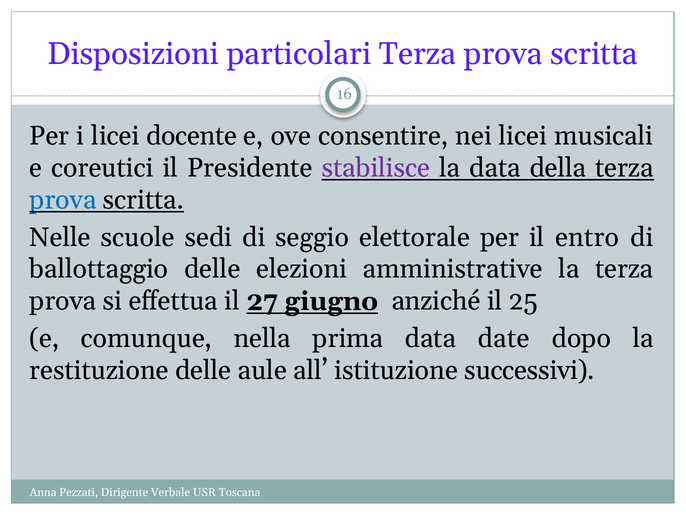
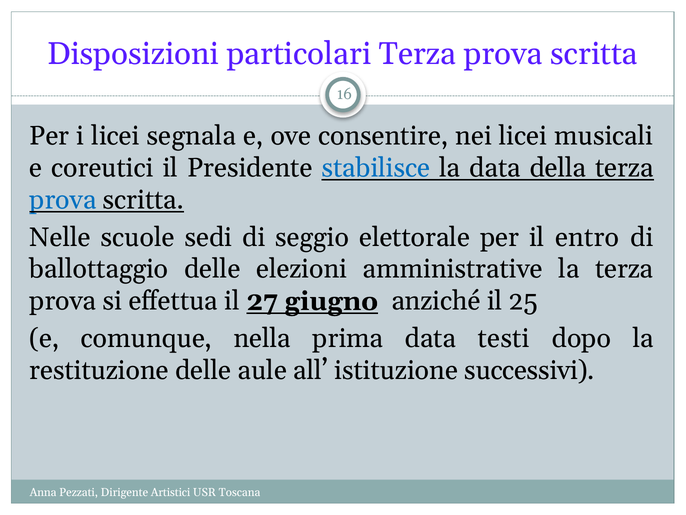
docente: docente -> segnala (191, 136)
stabilisce colour: purple -> blue (376, 168)
date: date -> testi (504, 338)
Verbale: Verbale -> Artistici (171, 492)
